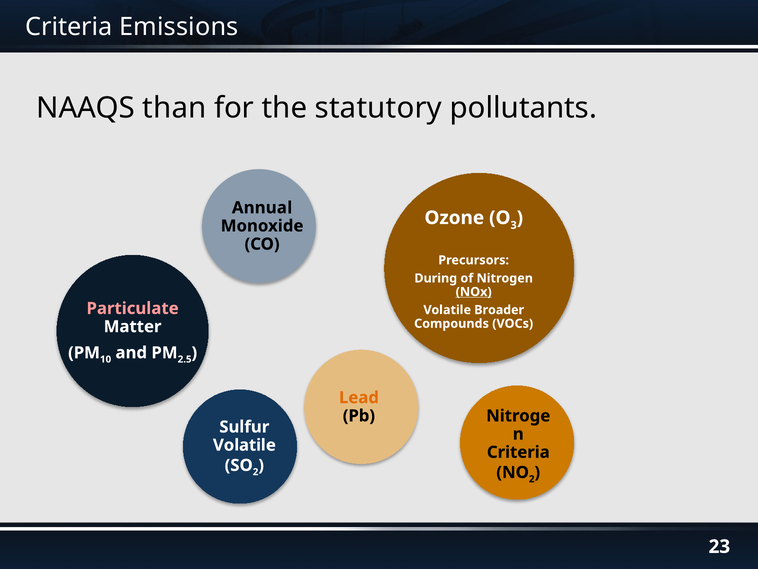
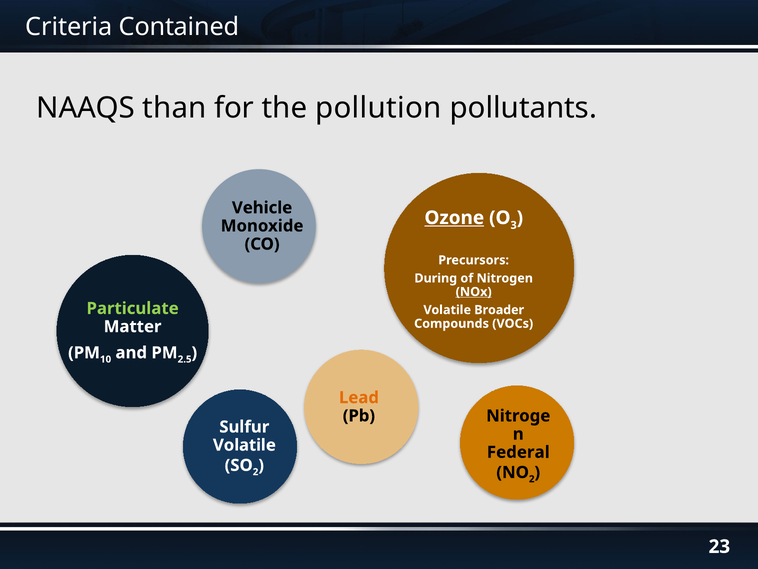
Emissions: Emissions -> Contained (179, 27)
statutory: statutory -> pollution (378, 108)
Annual: Annual -> Vehicle (262, 208)
Ozone underline: none -> present (454, 218)
Particulate colour: pink -> light green (133, 308)
Criteria: Criteria -> Federal (518, 452)
